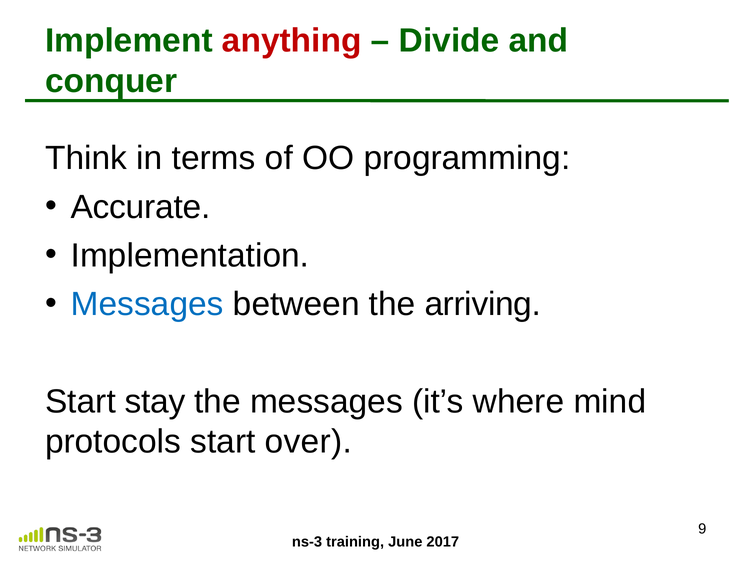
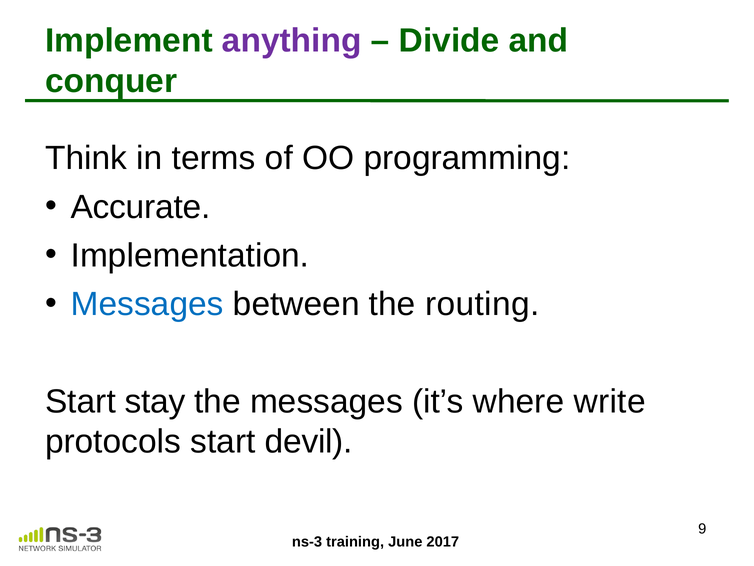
anything colour: red -> purple (292, 41)
arriving: arriving -> routing (482, 304)
mind: mind -> write (610, 401)
over: over -> devil (309, 441)
